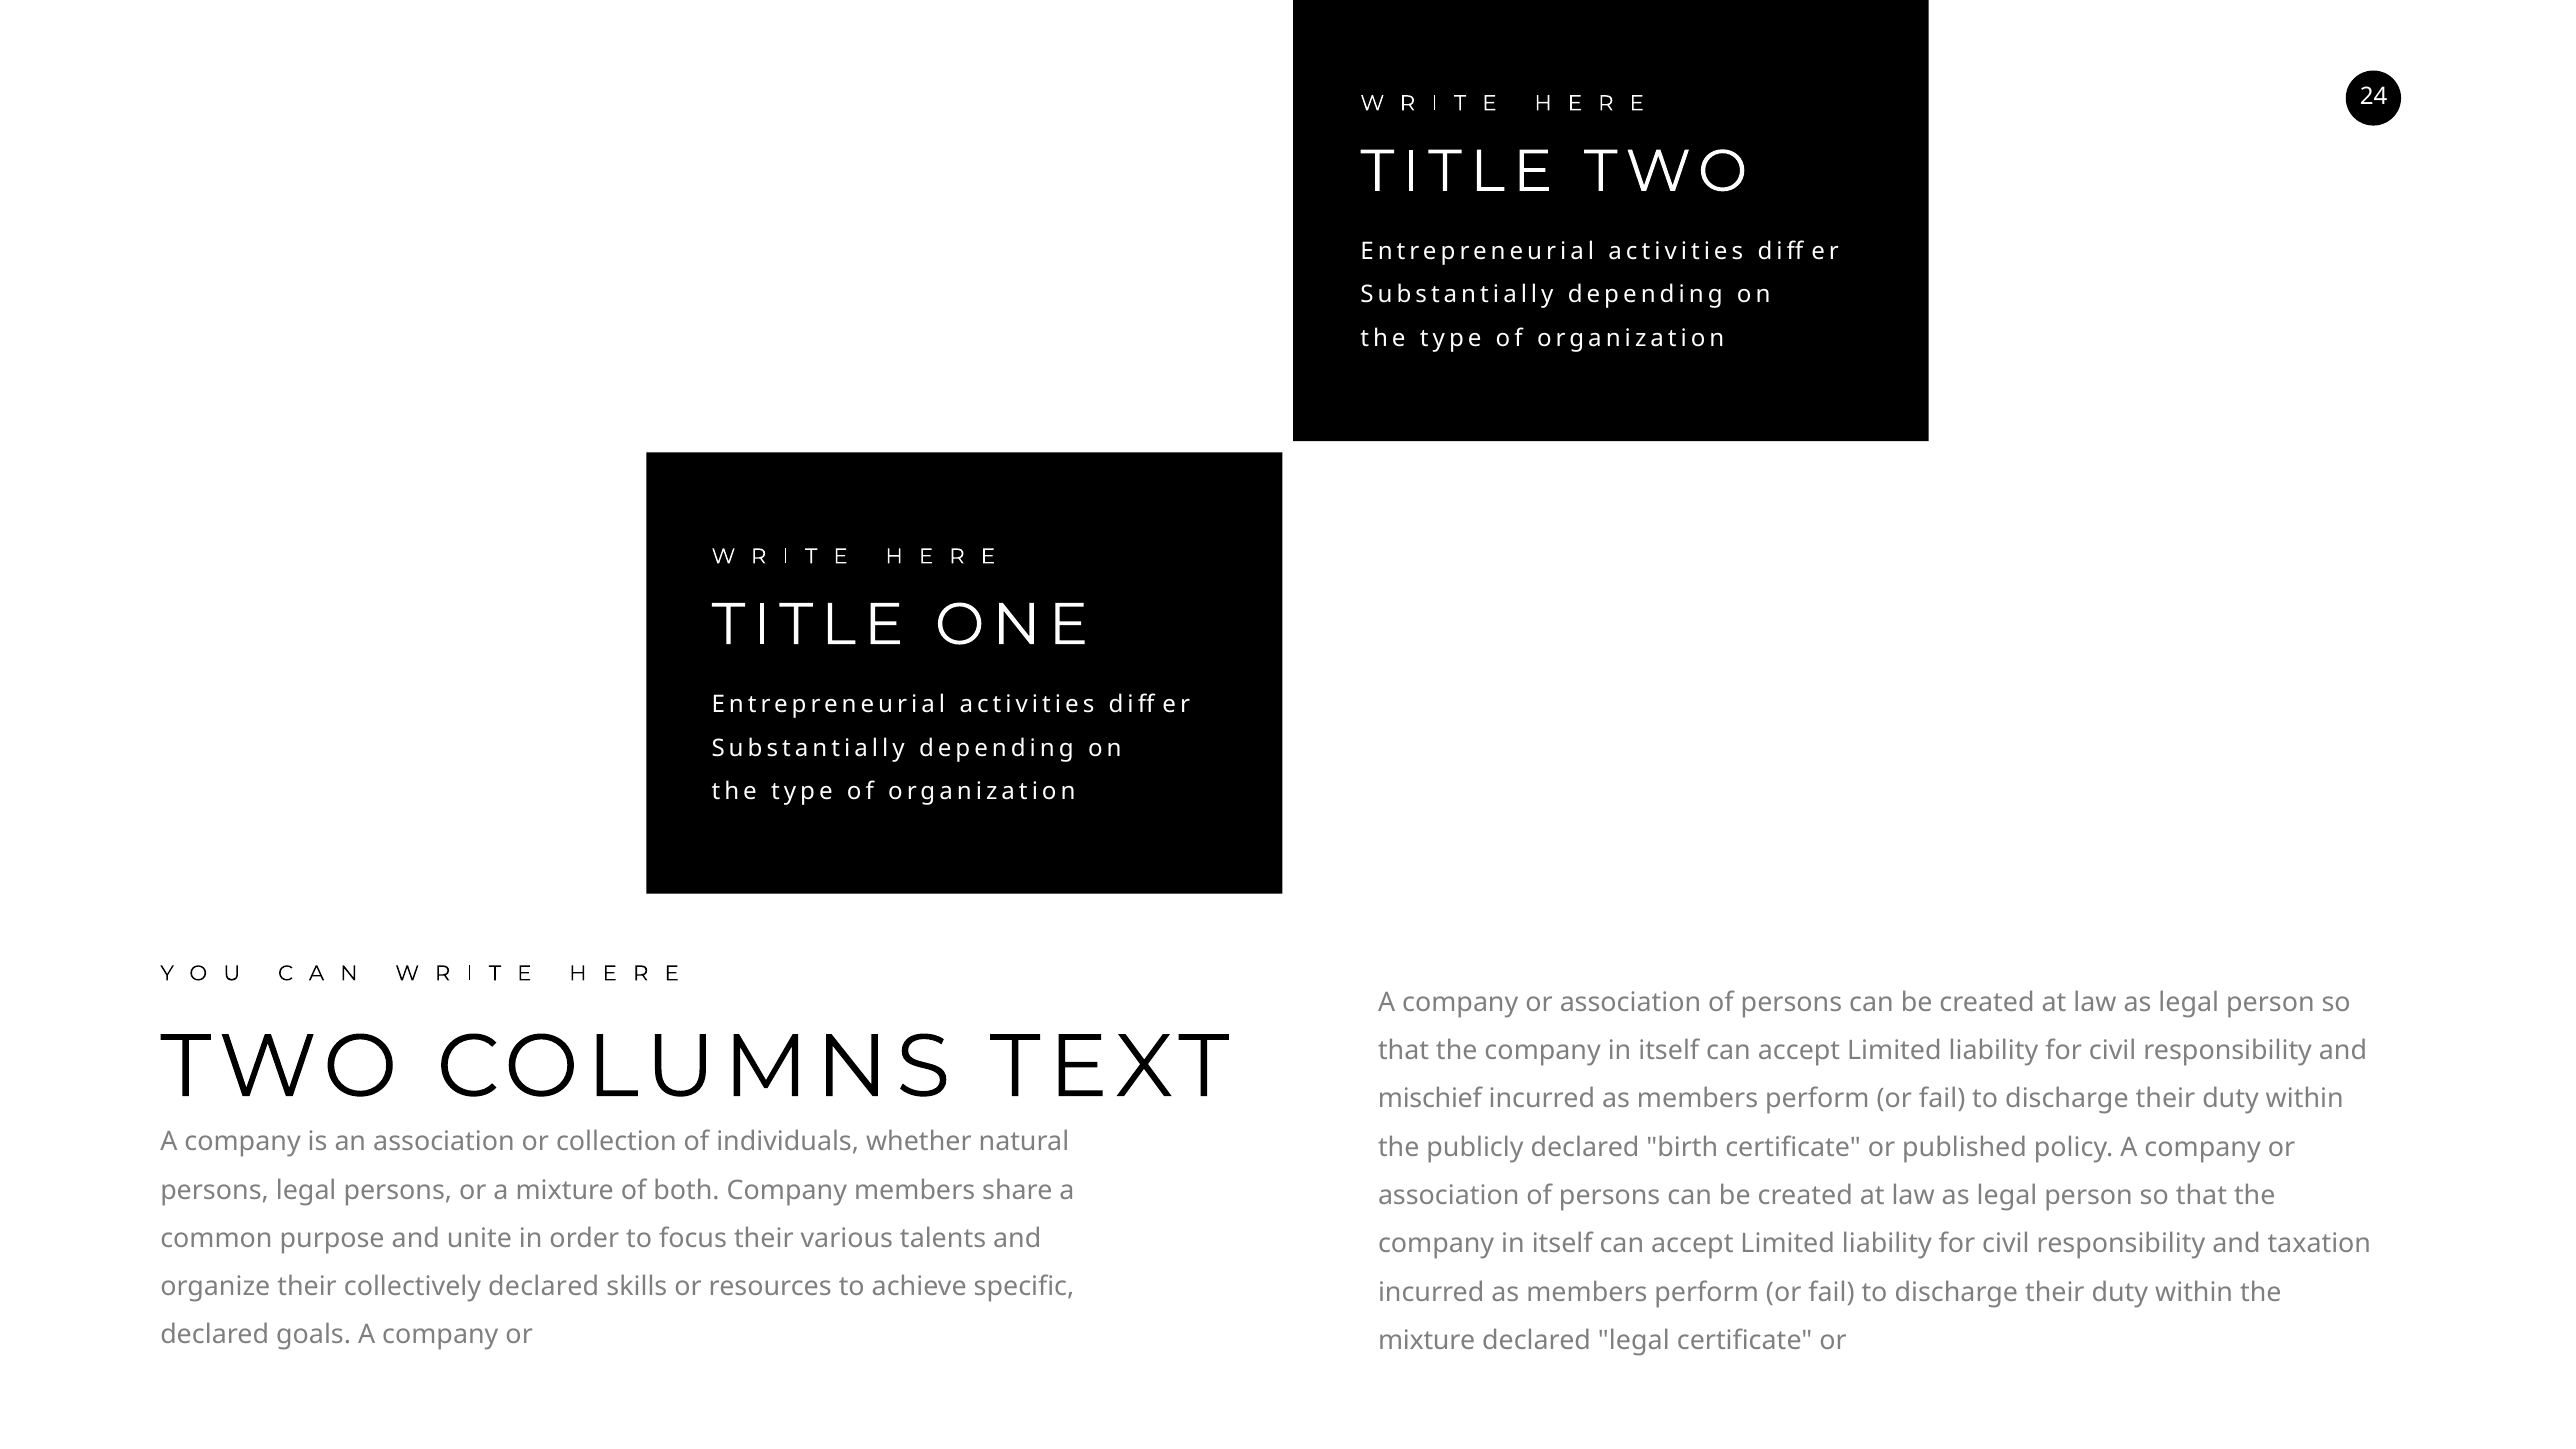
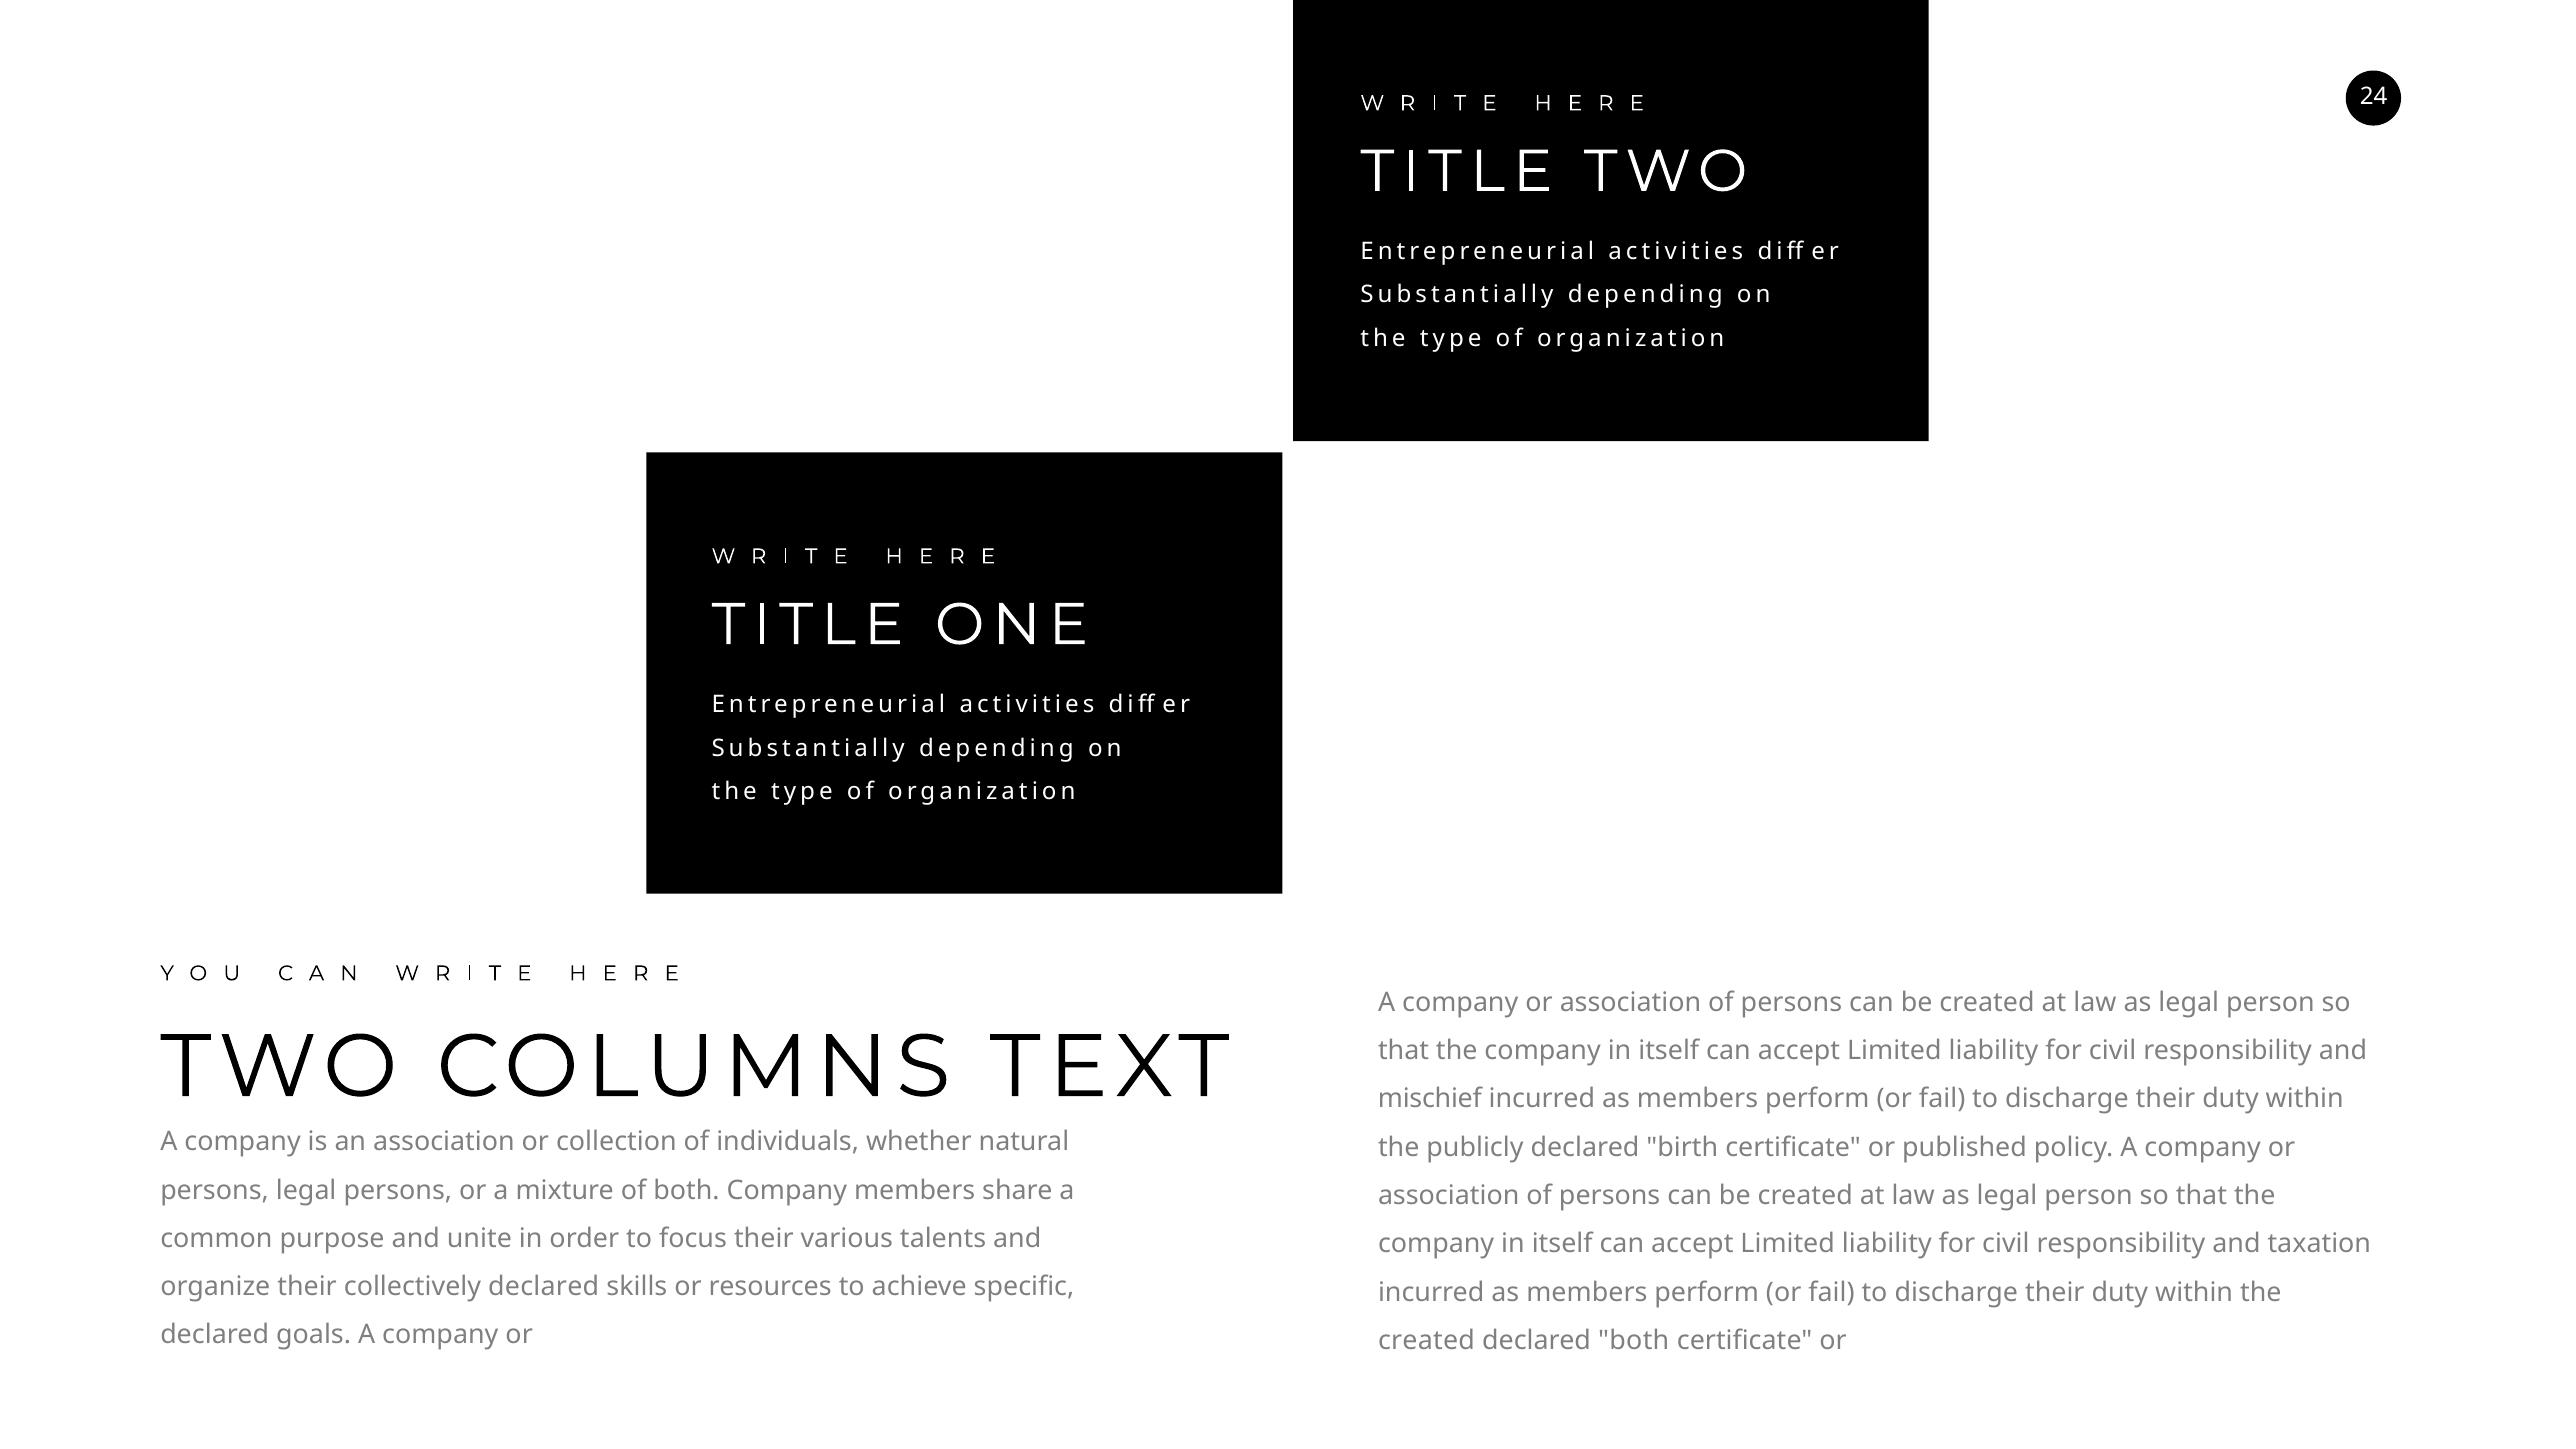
mixture: mixture -> created (1426, 1341)
declared legal: legal -> both (1634, 1341)
